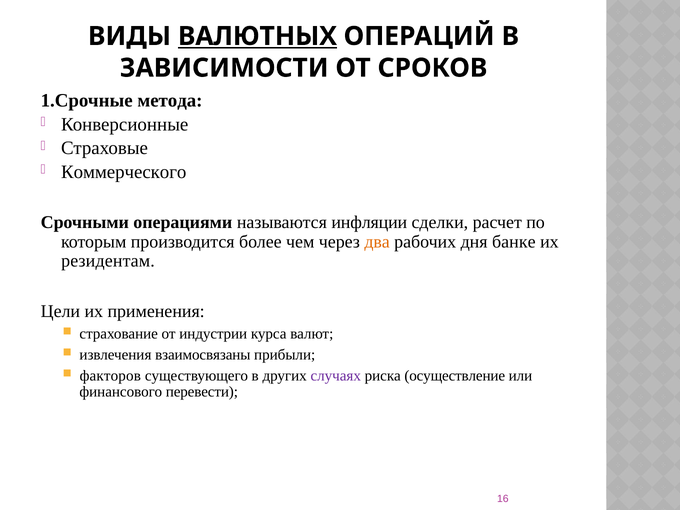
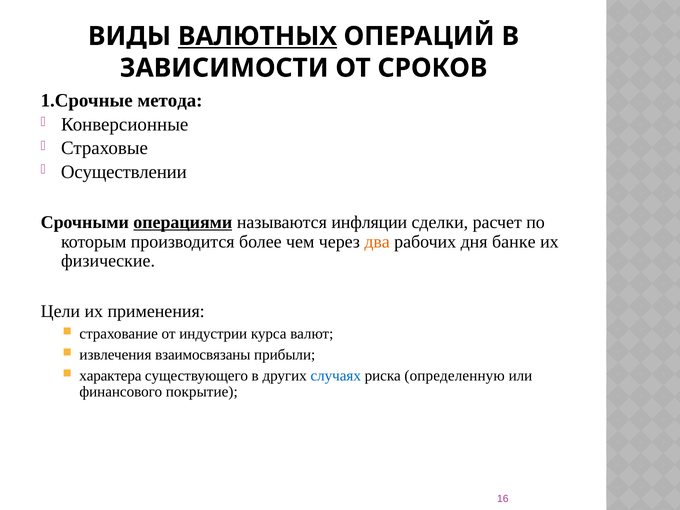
Коммерческого: Коммерческого -> Осуществлении (124, 172)
операциями underline: none -> present (183, 222)
резидентам: резидентам -> физические (108, 261)
факторов: факторов -> характера (110, 376)
случаях colour: purple -> blue (336, 376)
осуществление: осуществление -> определенную (455, 376)
перевести: перевести -> покрытие (202, 392)
